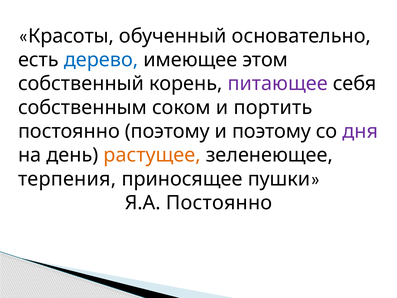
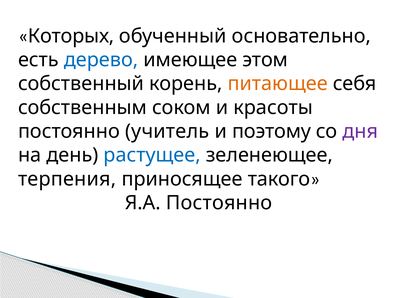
Красоты: Красоты -> Которых (71, 36)
питающее colour: purple -> orange (278, 84)
портить: портить -> красоты (273, 107)
постоянно поэтому: поэтому -> учитель (167, 131)
растущее colour: orange -> blue (152, 155)
пушки: пушки -> такого (279, 179)
